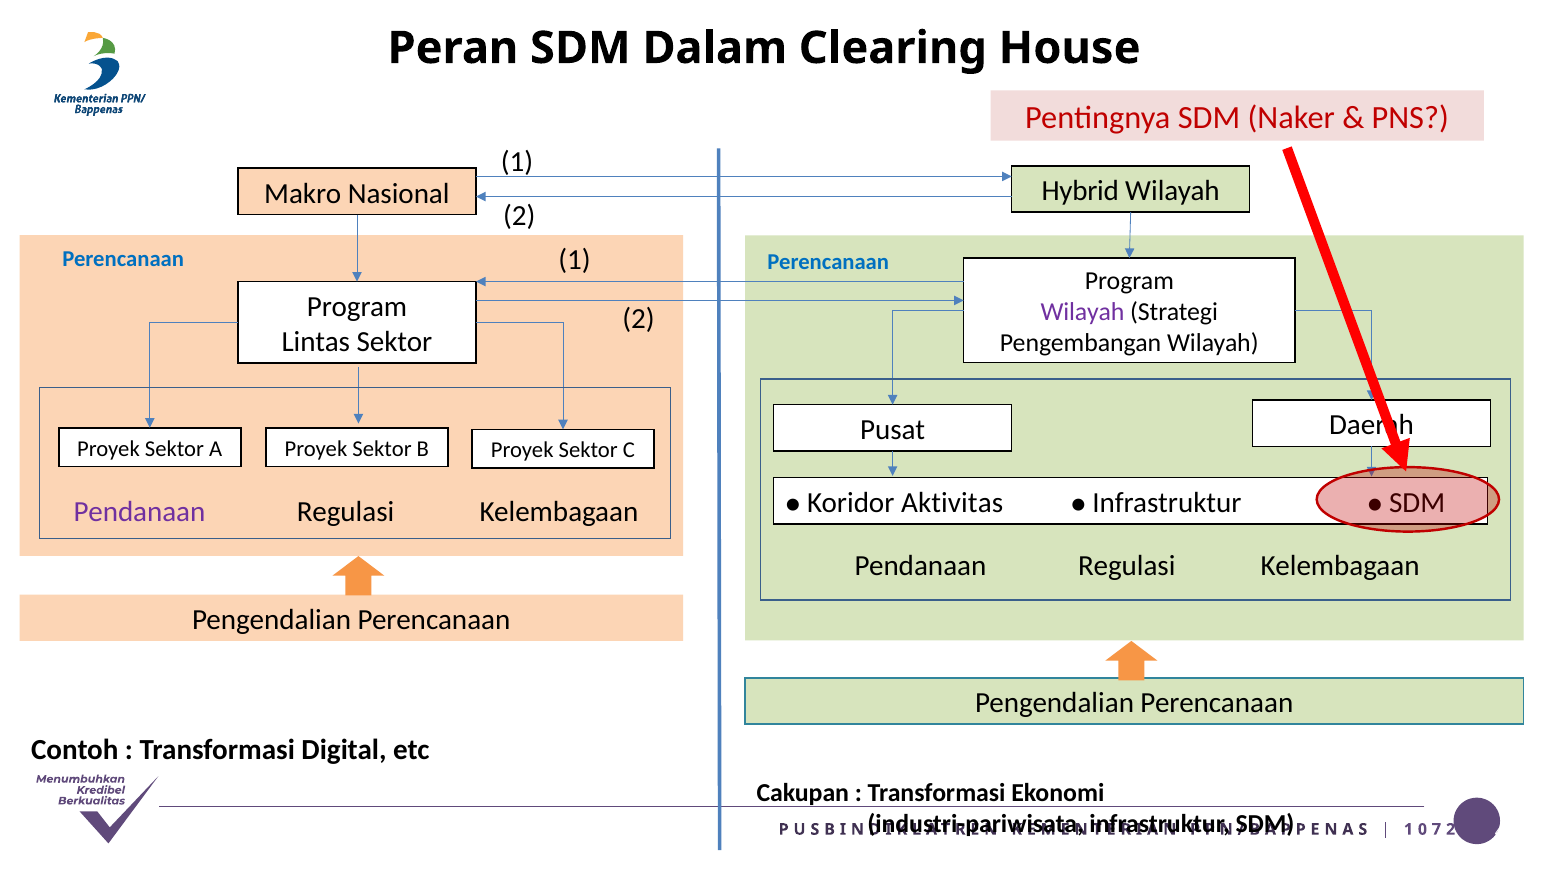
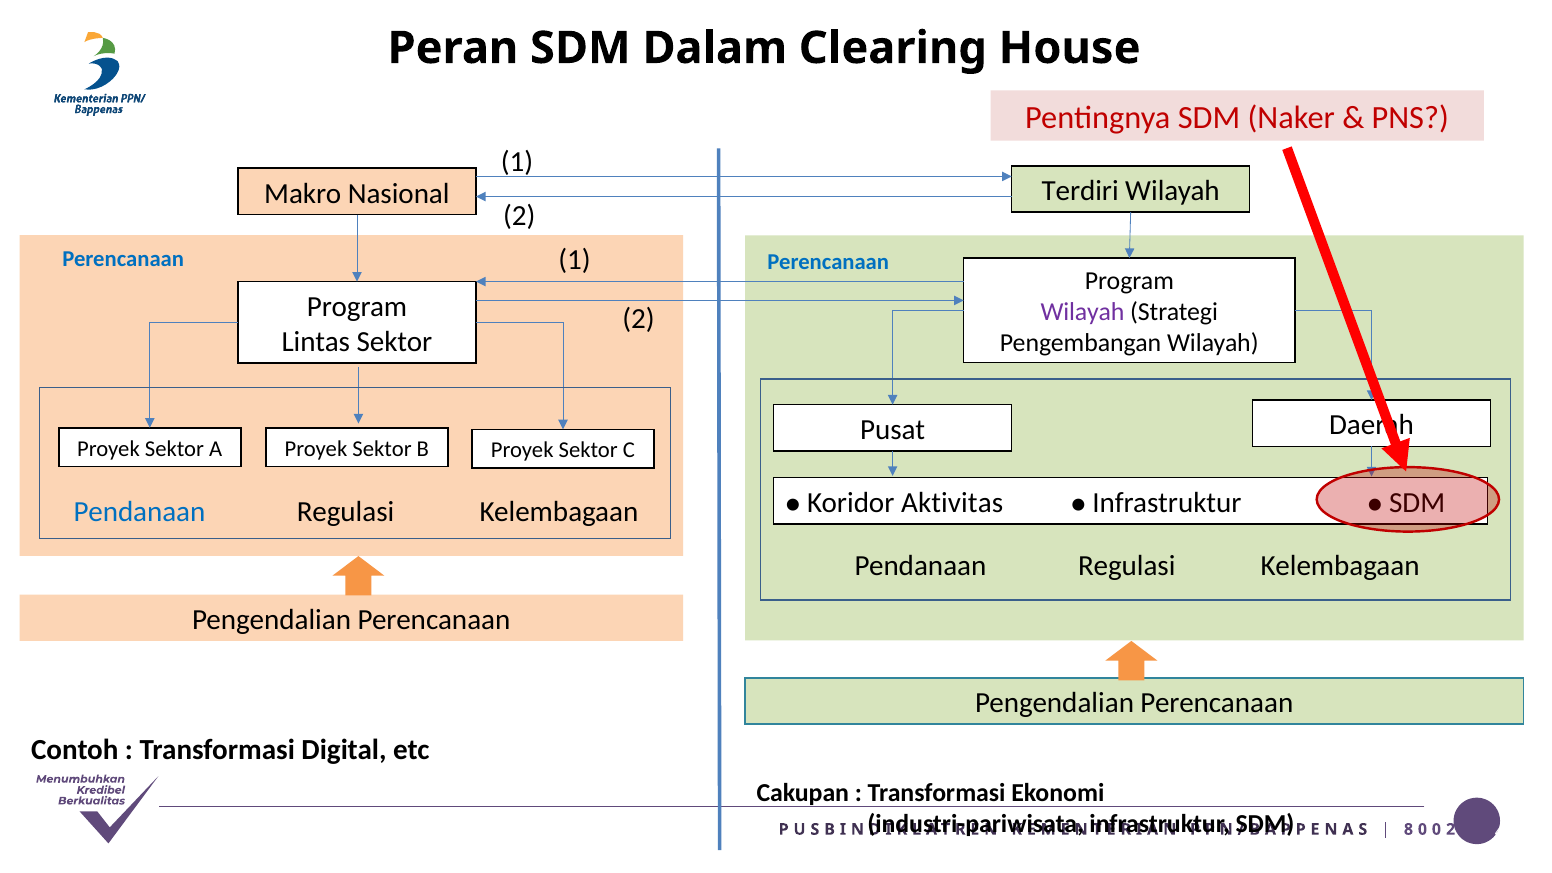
Hybrid: Hybrid -> Terdiri (1080, 191)
Pendanaan colour: purple -> blue (139, 512)
1: 1 -> 8 (1408, 829)
7: 7 -> 0 (1436, 829)
